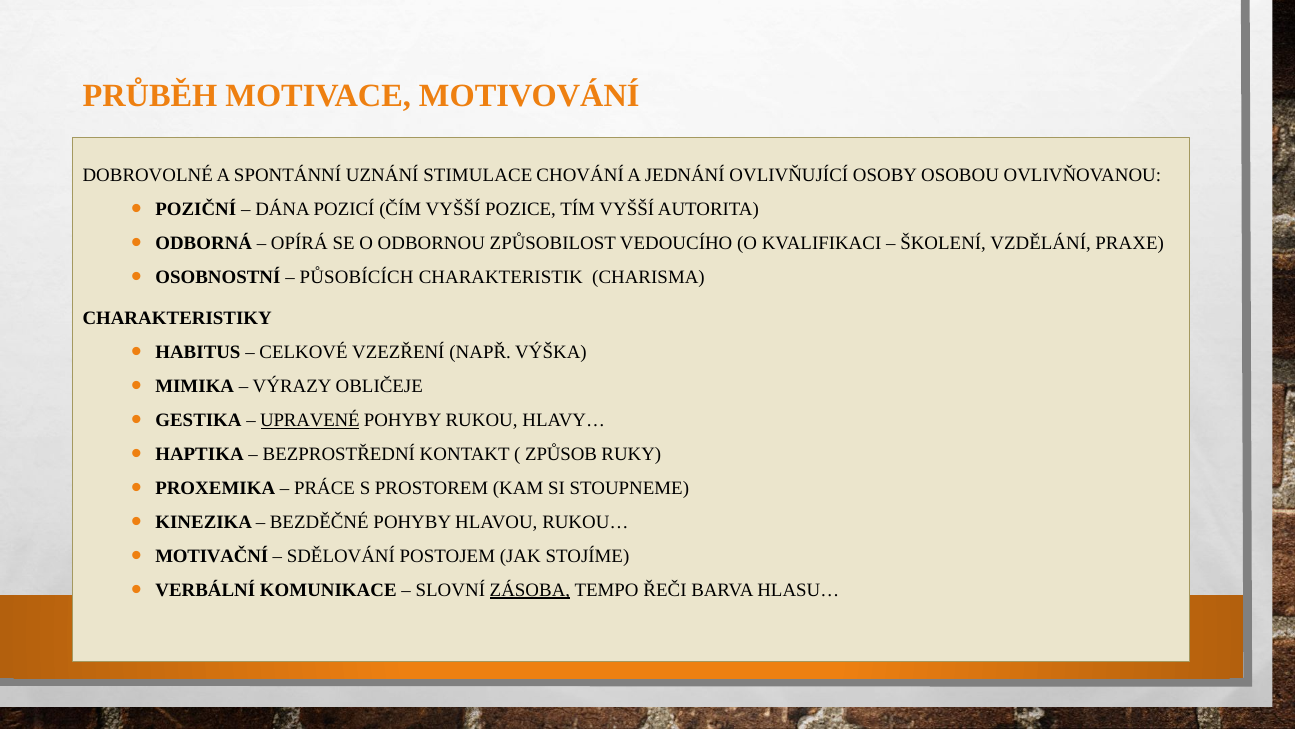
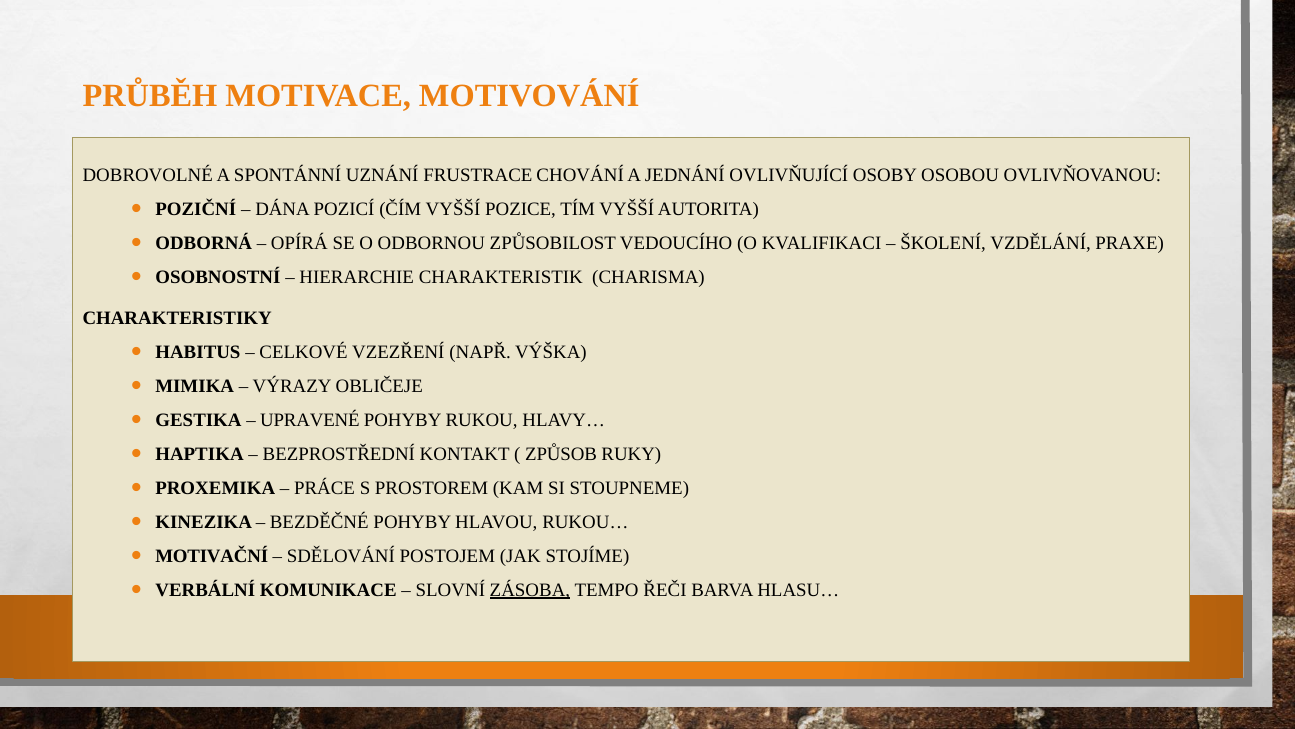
STIMULACE: STIMULACE -> FRUSTRACE (478, 176)
PŮSOBÍCÍCH: PŮSOBÍCÍCH -> HIERARCHIE (357, 277)
UPRAVENÉ underline: present -> none (310, 420)
